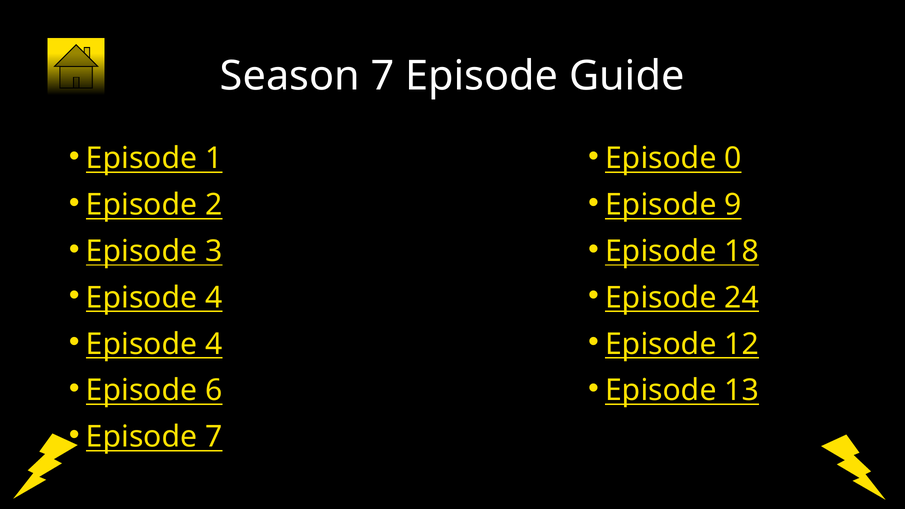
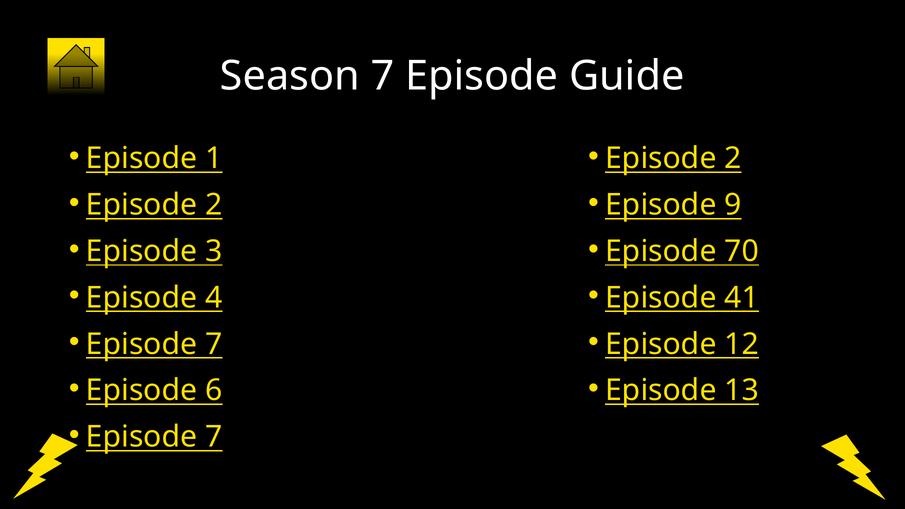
0: 0 -> 2 (733, 159)
18: 18 -> 70 (742, 251)
24: 24 -> 41 (742, 298)
4: 4 -> 7 (214, 344)
